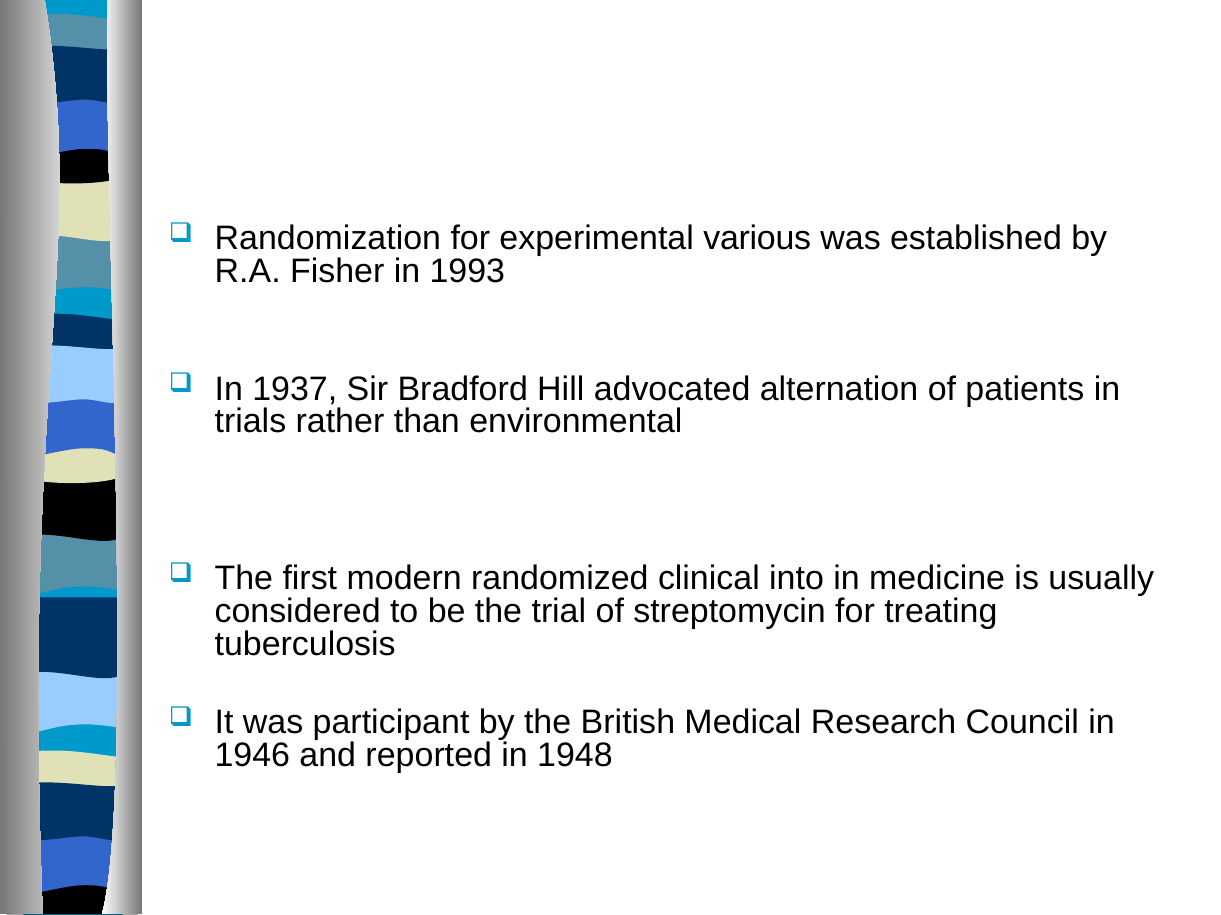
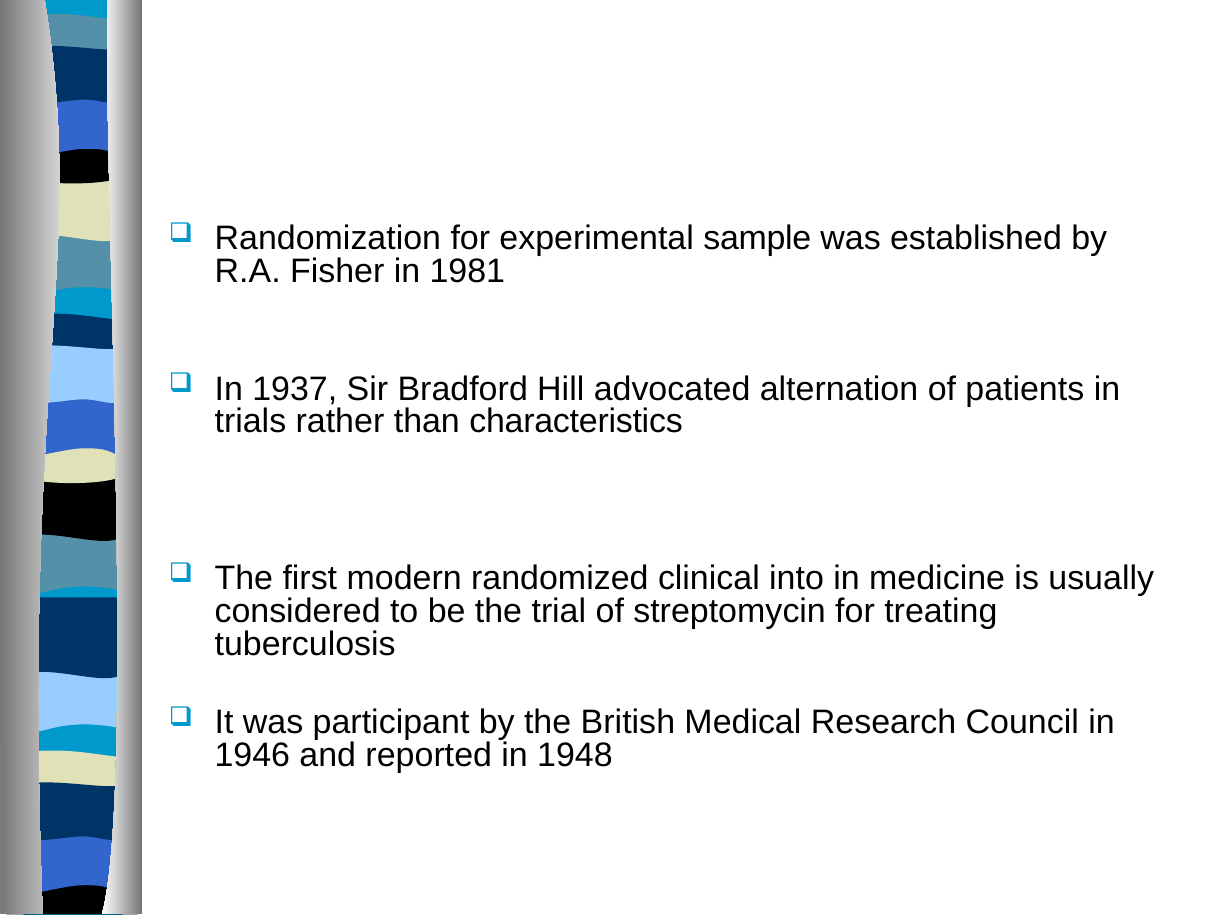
various: various -> sample (757, 239)
1993: 1993 -> 1981 (467, 271)
environmental: environmental -> characteristics (576, 422)
